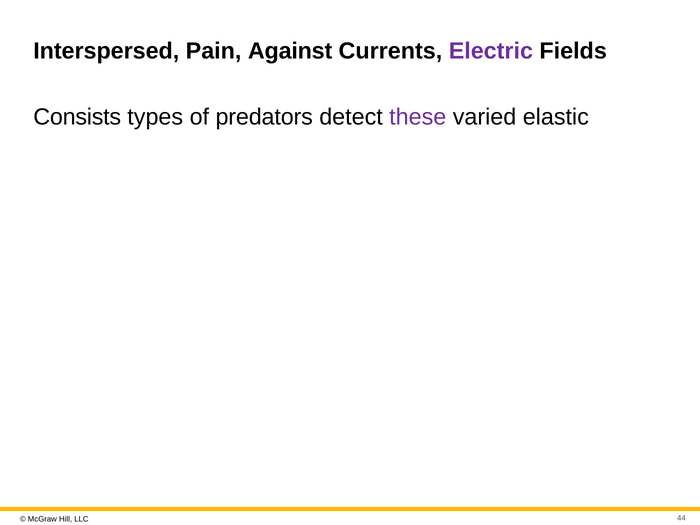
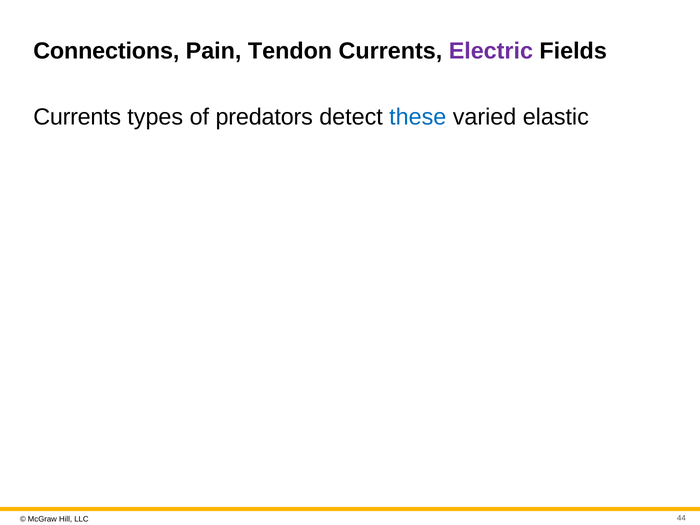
Interspersed: Interspersed -> Connections (106, 51)
Against: Against -> Tendon (290, 51)
Consists: Consists -> Currents (77, 117)
these colour: purple -> blue (418, 117)
